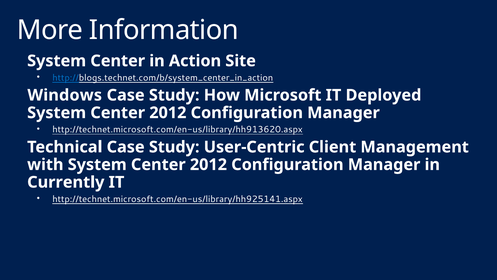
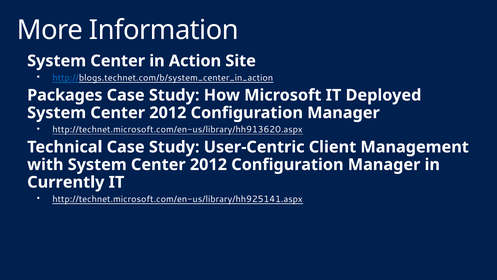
Windows: Windows -> Packages (65, 95)
